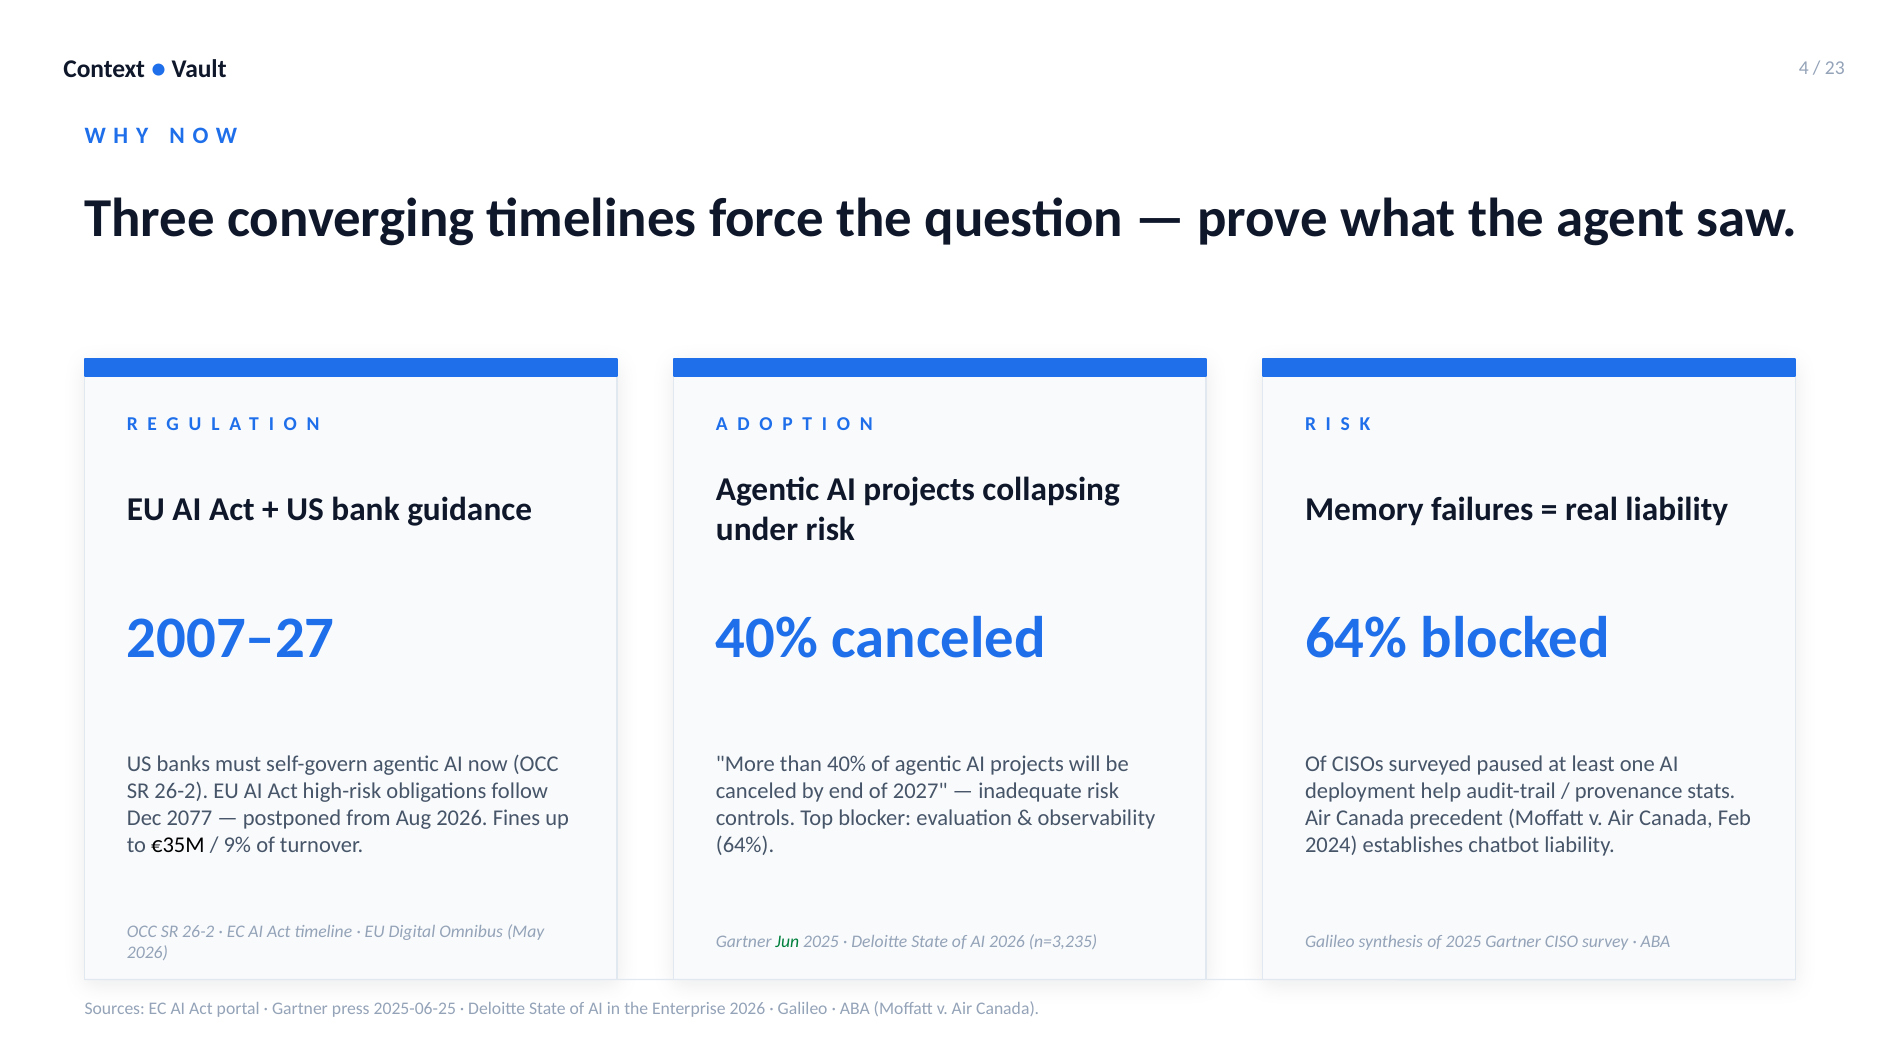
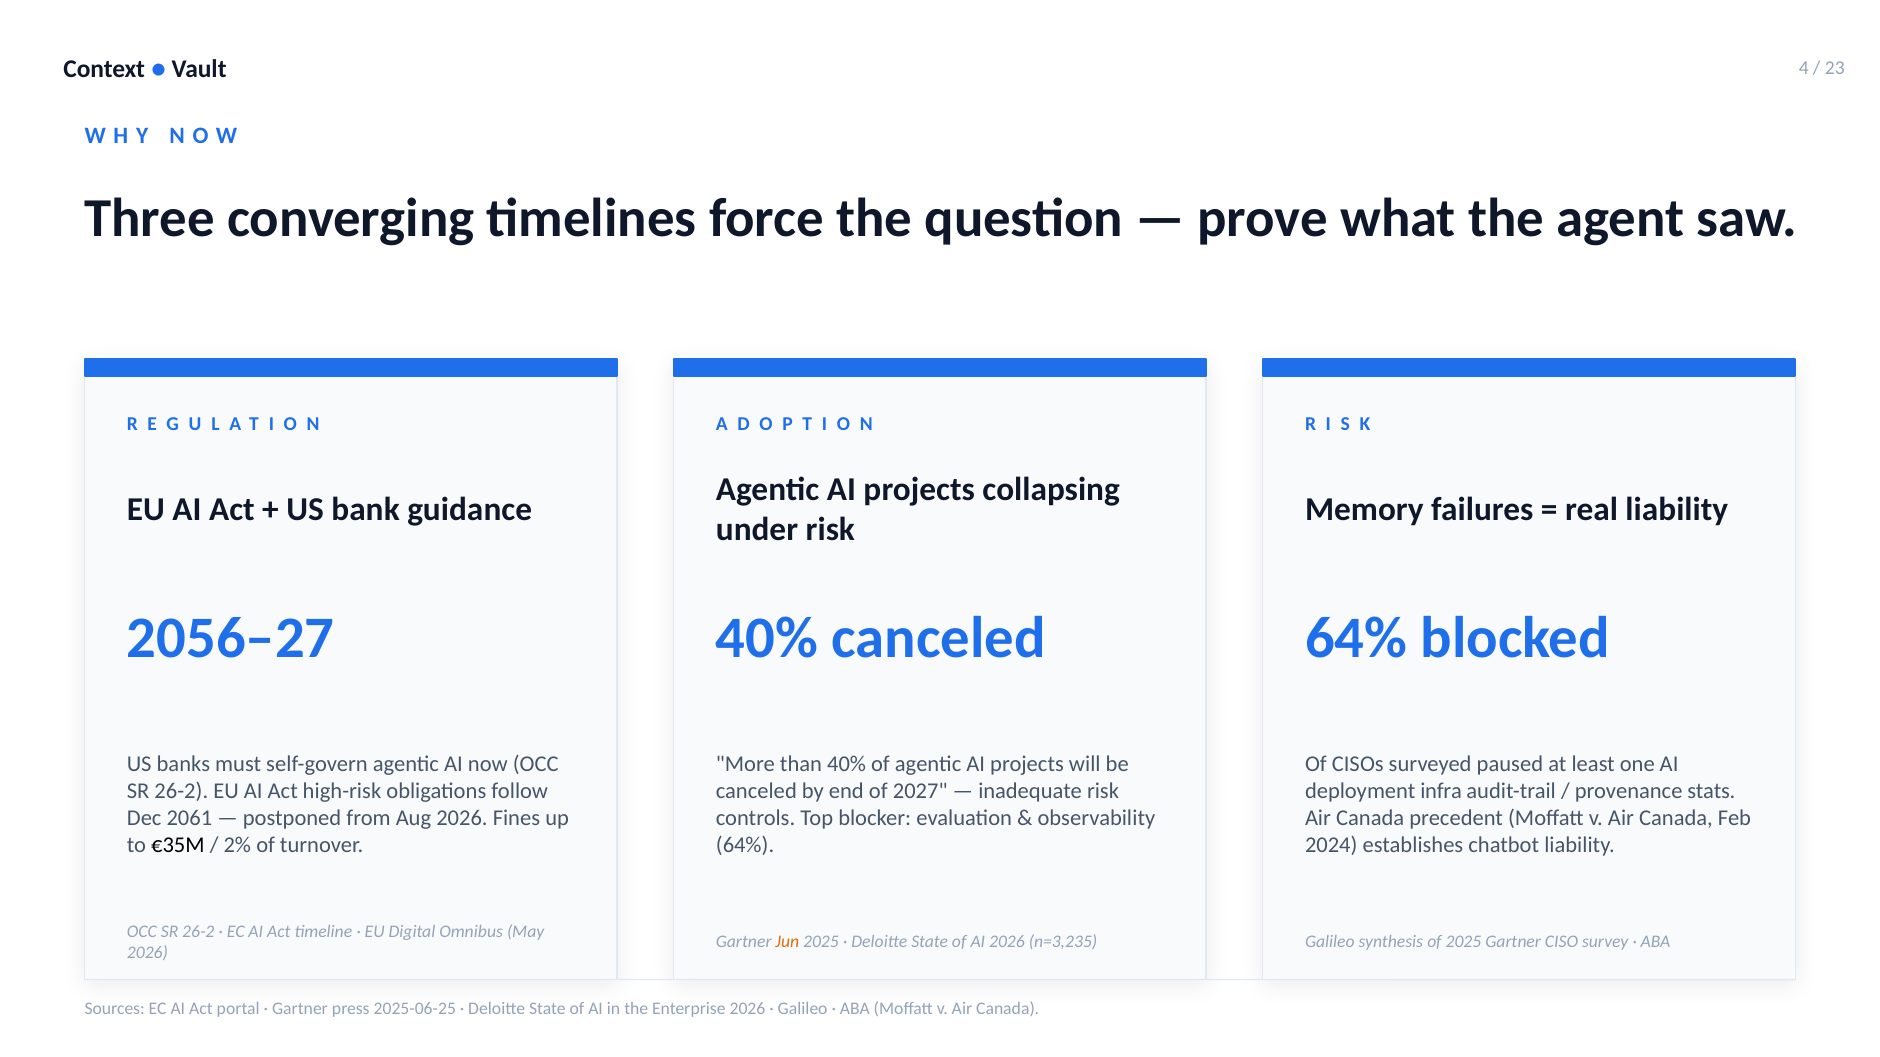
2007–27: 2007–27 -> 2056–27 (231, 639)
help: help -> infra (1441, 792)
2077: 2077 -> 2061 (189, 819)
9%: 9% -> 2% (237, 846)
Jun colour: green -> orange (787, 942)
